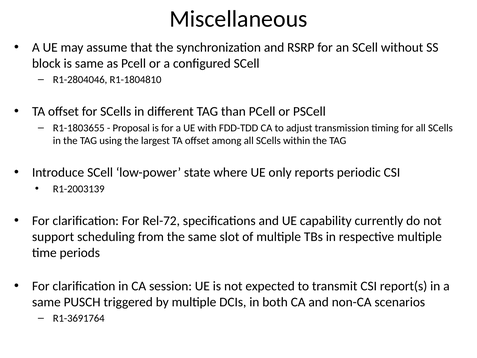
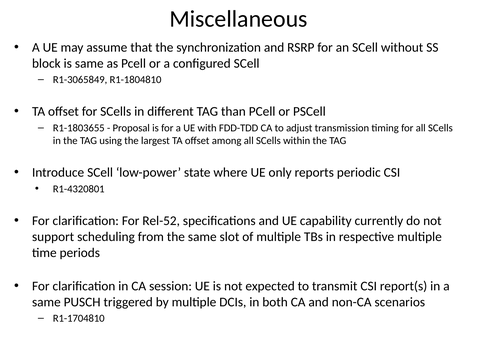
R1-2804046: R1-2804046 -> R1-3065849 (80, 80)
R1-2003139: R1-2003139 -> R1-4320801 (79, 189)
Rel-72: Rel-72 -> Rel-52 (161, 221)
R1-3691764: R1-3691764 -> R1-1704810 (79, 318)
